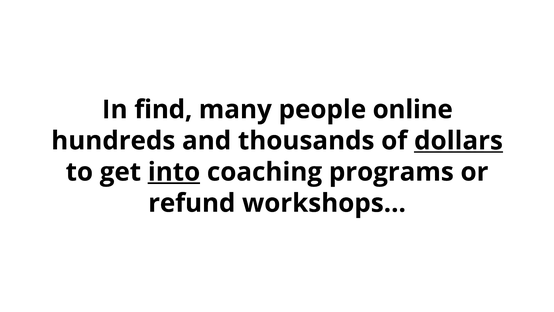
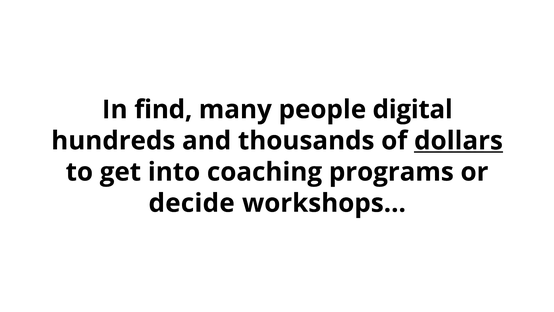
online: online -> digital (413, 109)
into underline: present -> none (174, 172)
refund: refund -> decide (192, 203)
